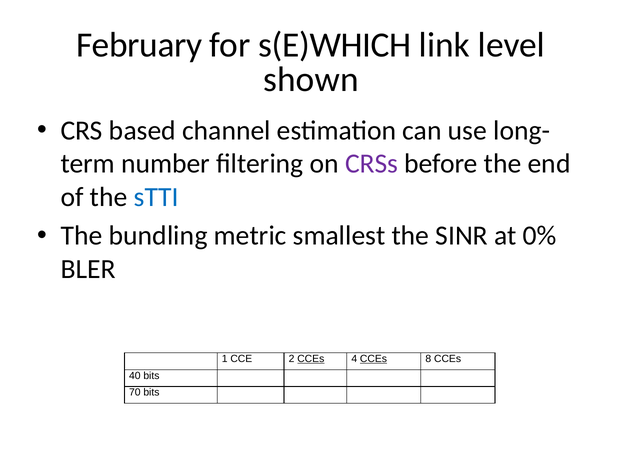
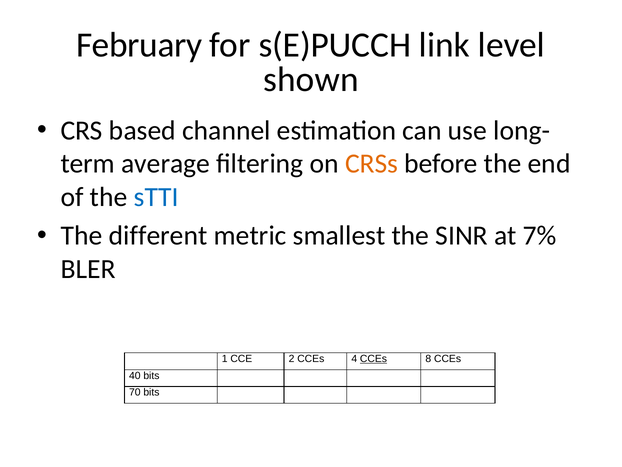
s(E)WHICH: s(E)WHICH -> s(E)PUCCH (335, 45)
number: number -> average (166, 164)
CRSs colour: purple -> orange (371, 164)
bundling: bundling -> different (158, 236)
0%: 0% -> 7% (540, 236)
CCEs underline: present -> none (311, 358)
